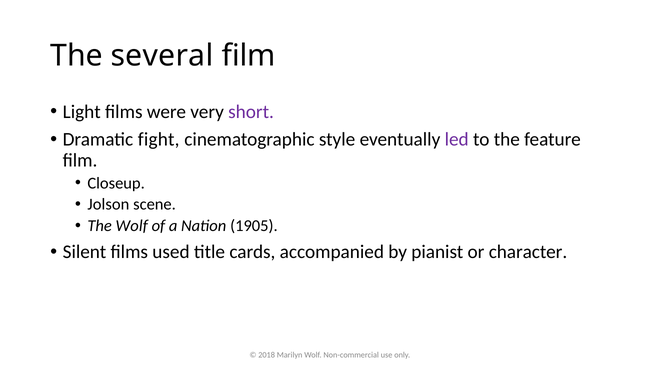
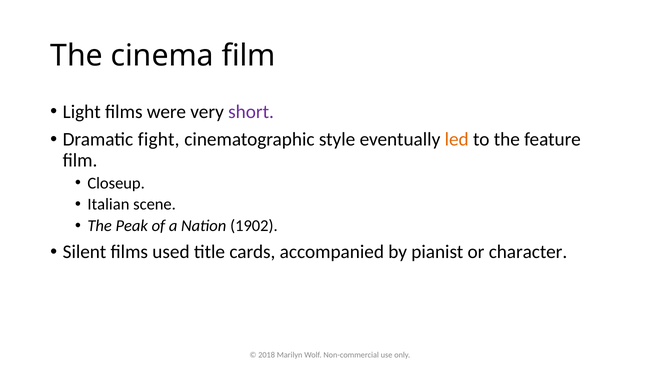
several: several -> cinema (162, 55)
led colour: purple -> orange (457, 139)
Jolson: Jolson -> Italian (108, 204)
The Wolf: Wolf -> Peak (132, 225)
1905: 1905 -> 1902 (254, 225)
